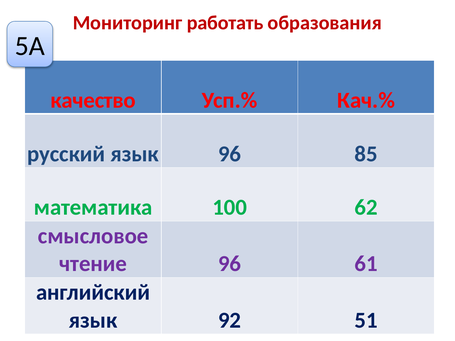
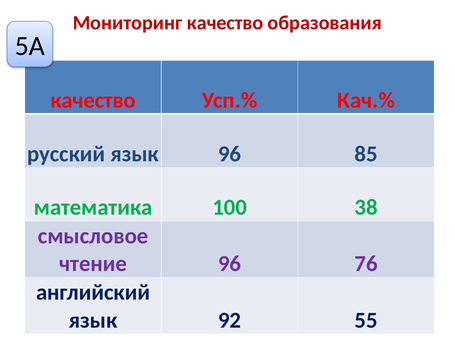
Мониторинг работать: работать -> качество (225, 23)
62: 62 -> 38 (366, 208)
61: 61 -> 76 (366, 264)
51: 51 -> 55 (366, 320)
